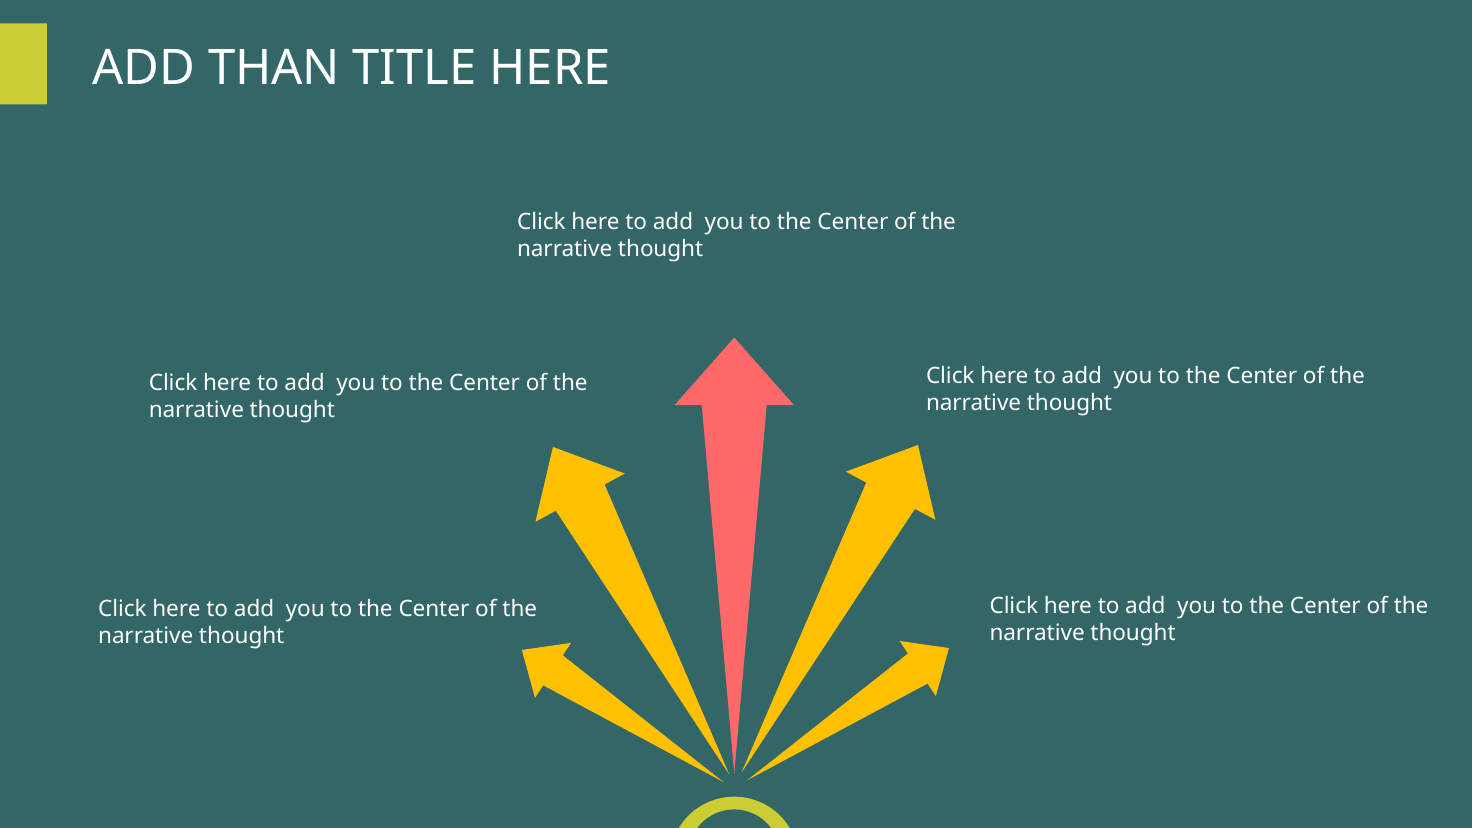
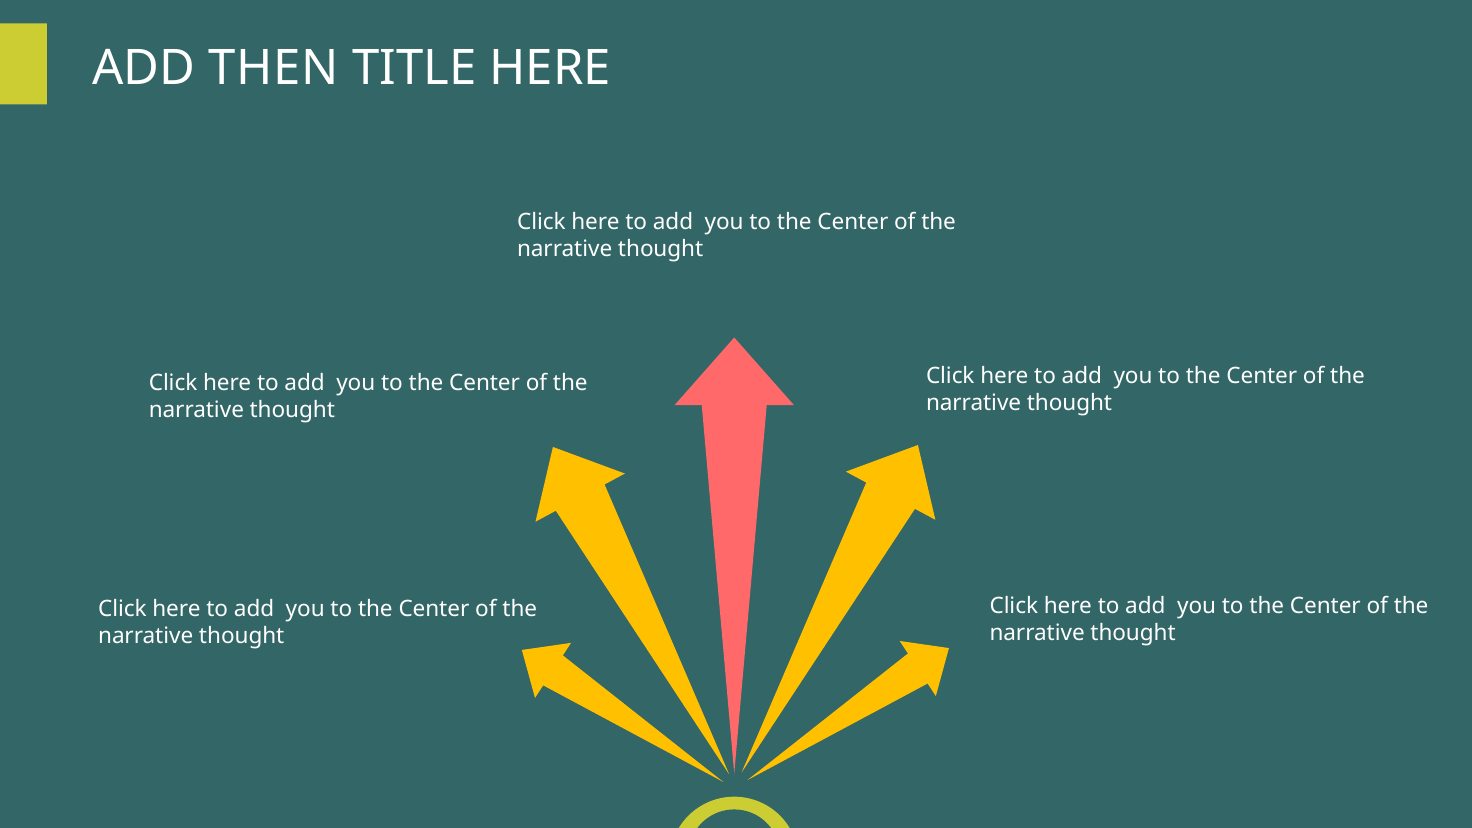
THAN: THAN -> THEN (274, 69)
